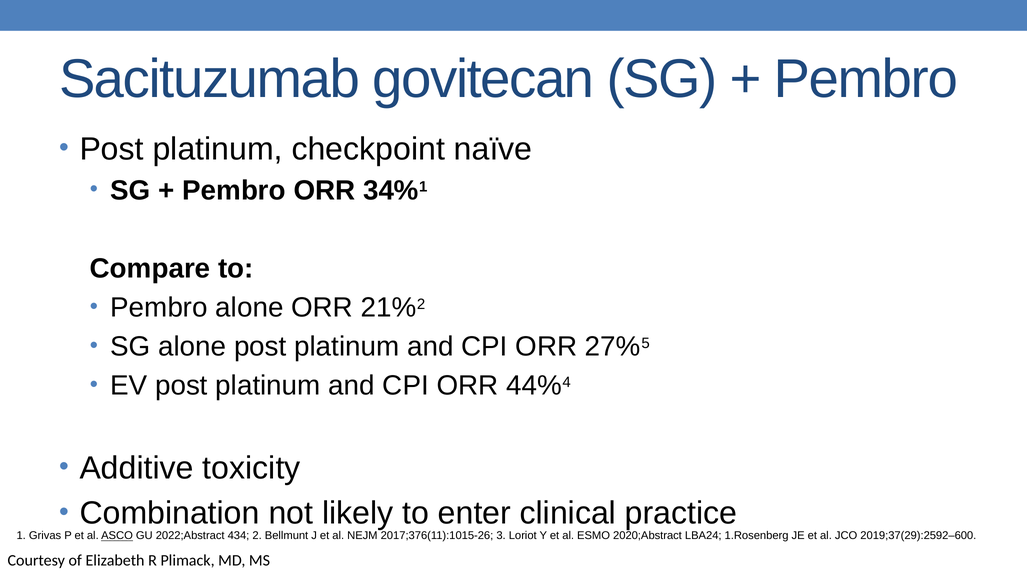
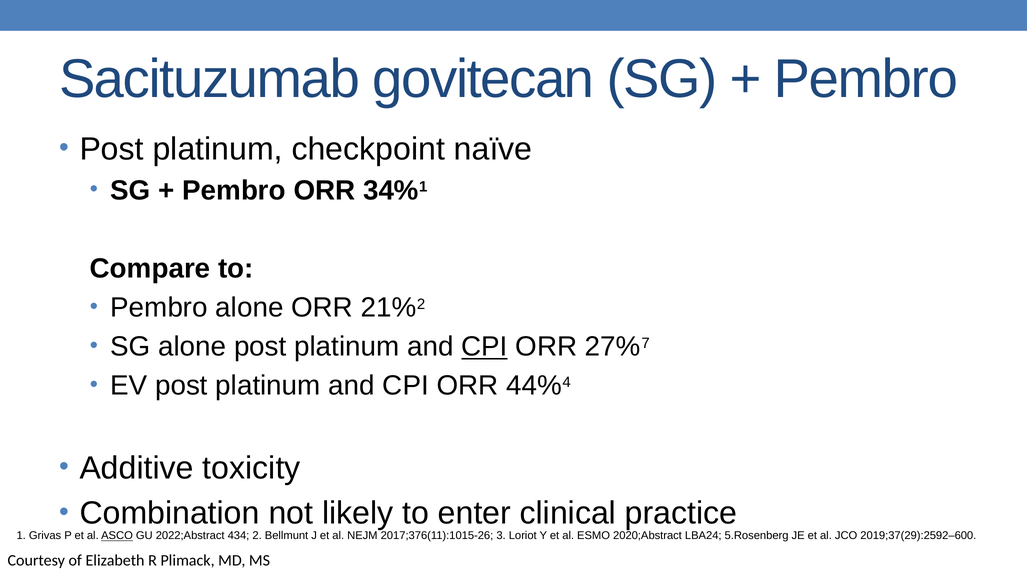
CPI underline: none -> present (484, 346)
5: 5 -> 7 (646, 343)
1.Rosenberg: 1.Rosenberg -> 5.Rosenberg (757, 535)
